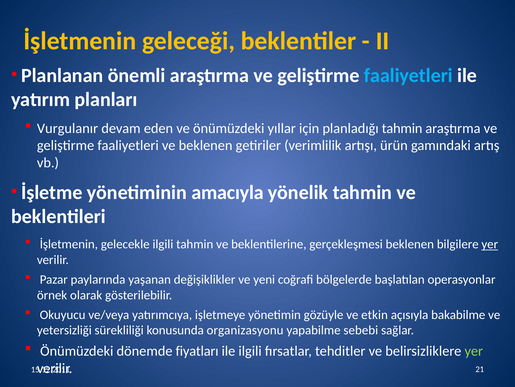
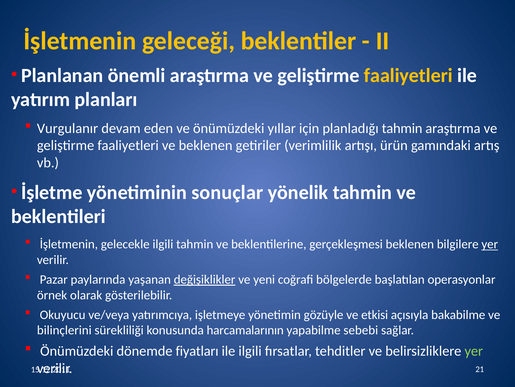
faaliyetleri colour: light blue -> yellow (408, 75)
amacıyla: amacıyla -> sonuçlar (227, 192)
değişiklikler underline: none -> present (205, 279)
etkin: etkin -> etkisi (375, 314)
yetersizliği: yetersizliği -> bilinçlerini (64, 330)
organizasyonu: organizasyonu -> harcamalarının (245, 330)
